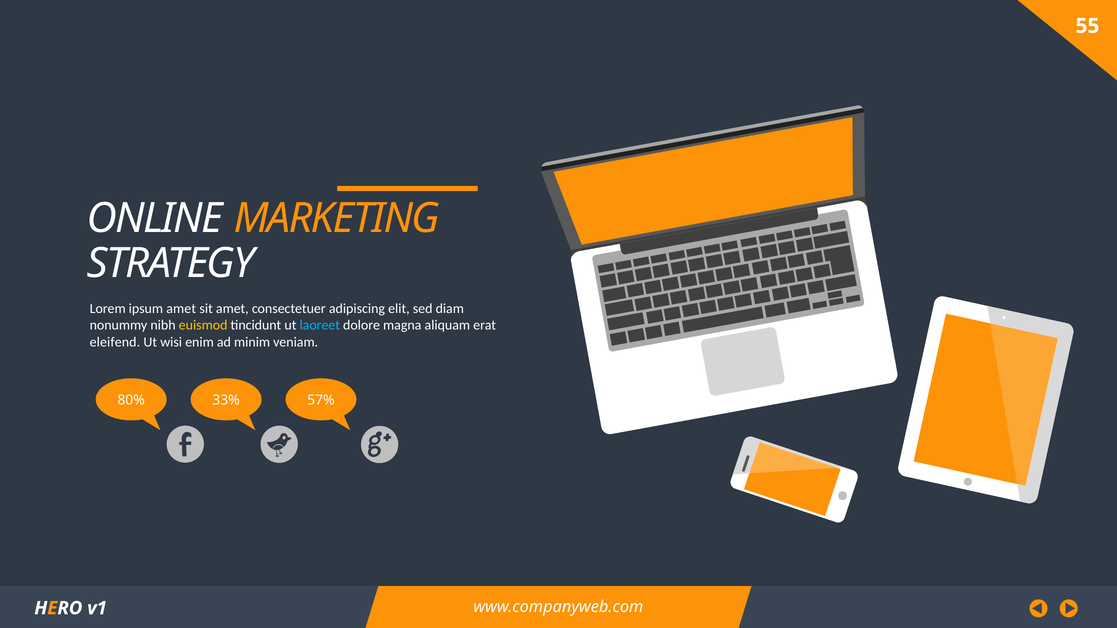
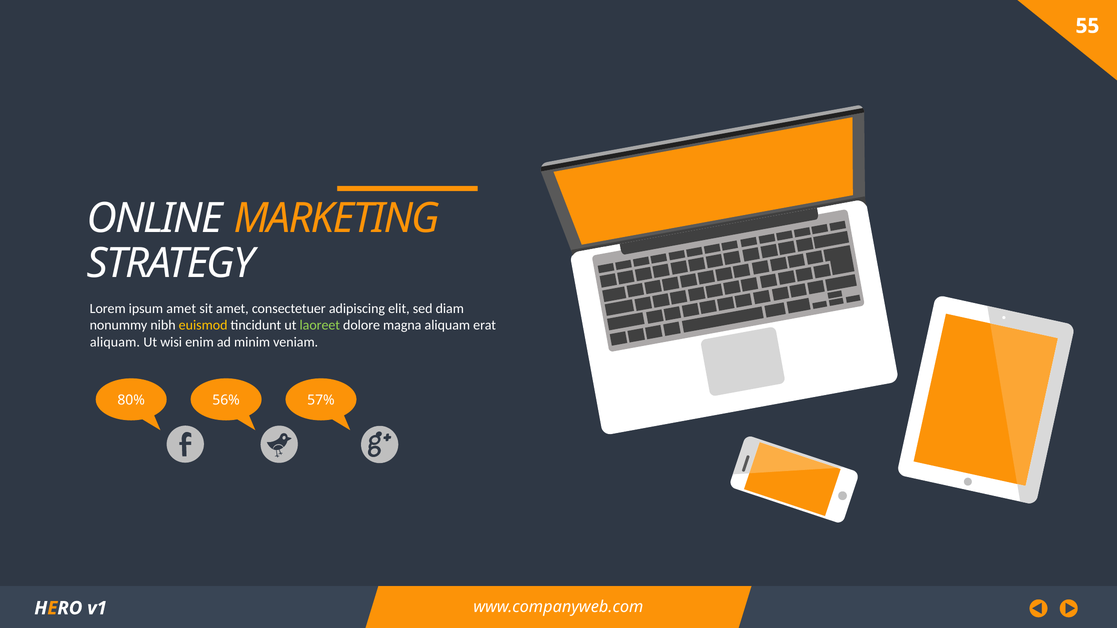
laoreet colour: light blue -> light green (320, 326)
eleifend: eleifend -> aliquam (115, 342)
33%: 33% -> 56% (226, 401)
